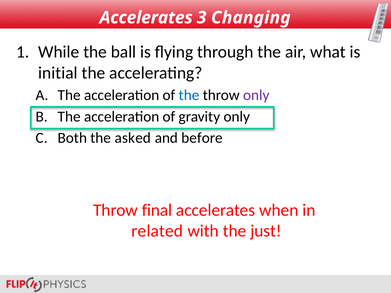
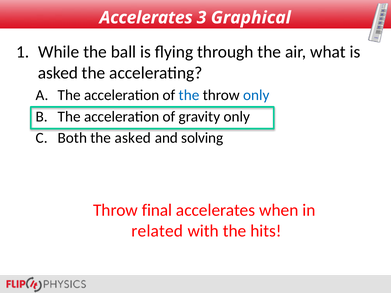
Changing: Changing -> Graphical (251, 18)
initial: initial -> asked (58, 73)
only colour: purple -> blue (256, 95)
before: before -> solving (202, 138)
just: just -> hits (266, 231)
